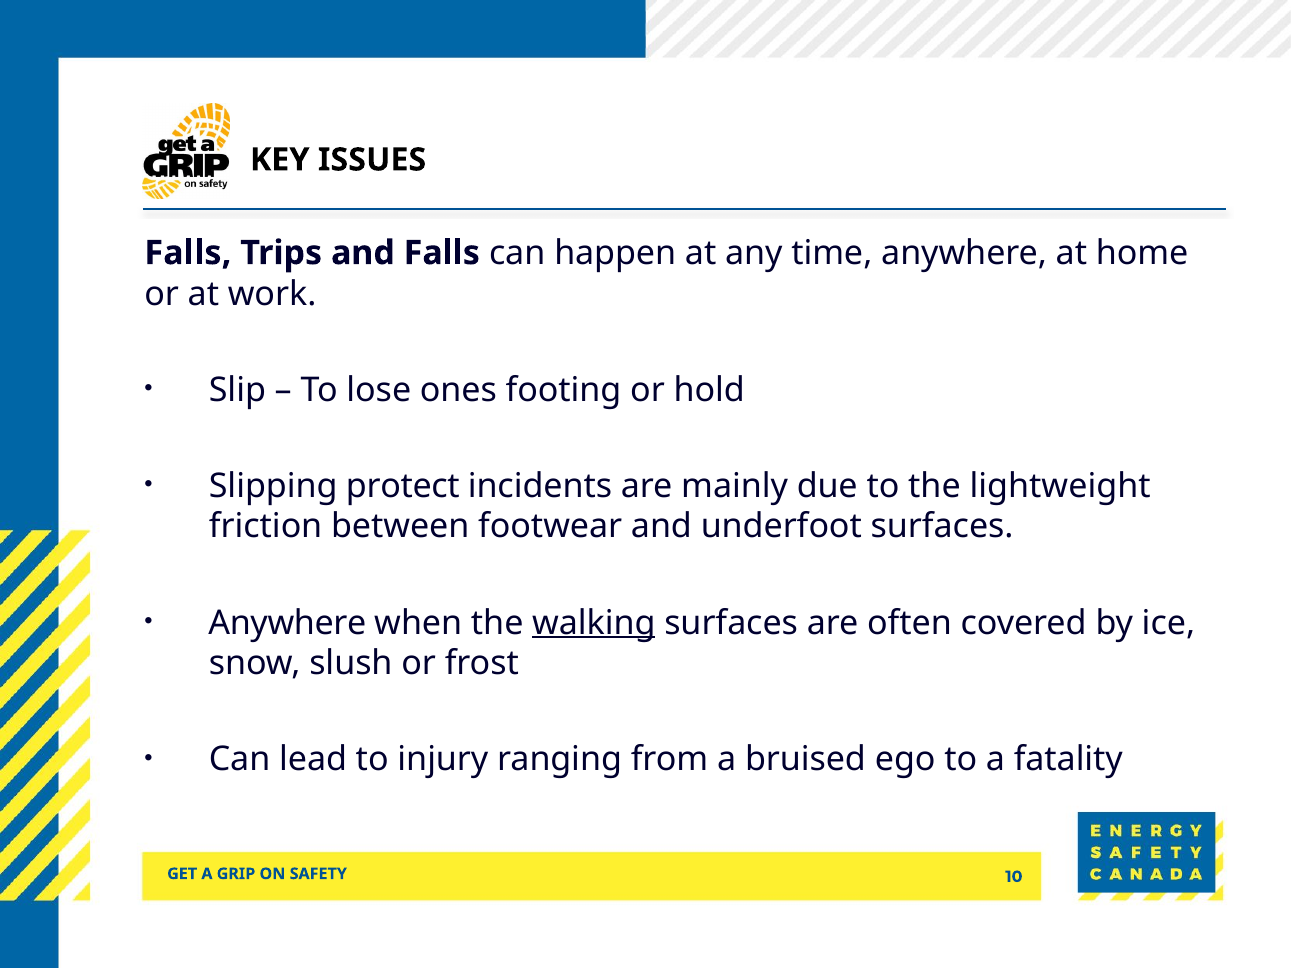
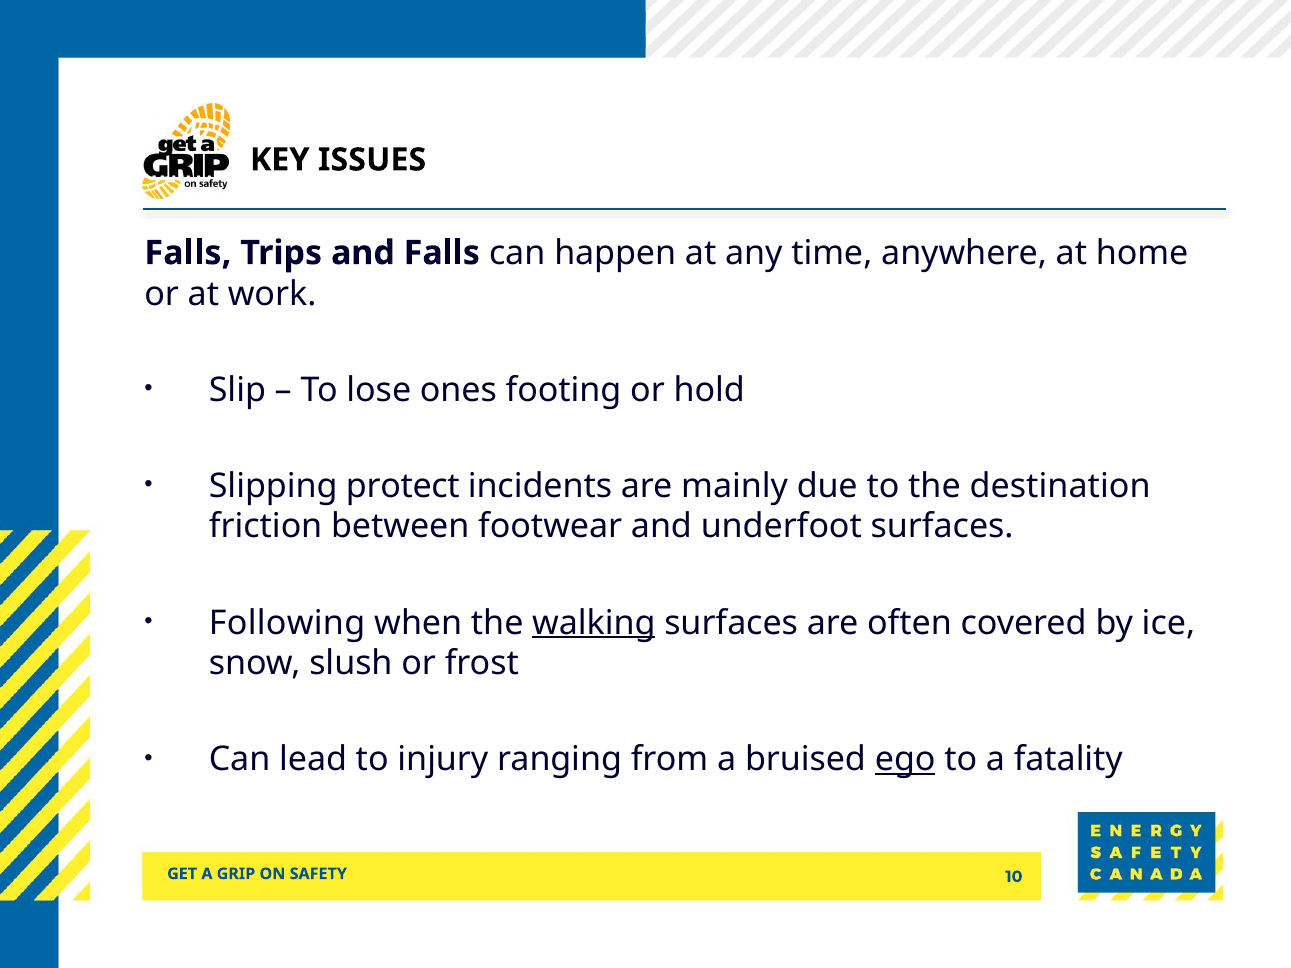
lightweight: lightweight -> destination (1060, 486)
Anywhere: Anywhere -> Following (287, 623)
ego underline: none -> present (905, 760)
